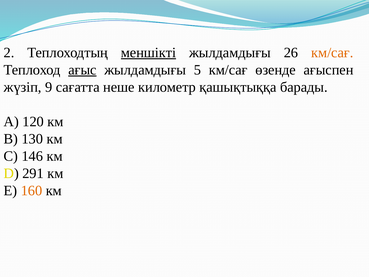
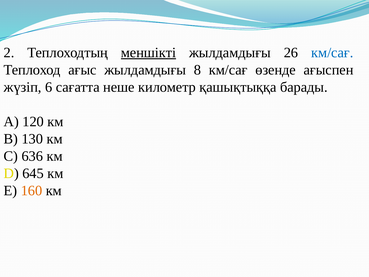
км/сағ colour: orange -> blue (332, 53)
ағыс underline: present -> none (82, 70)
5: 5 -> 8 (197, 70)
9: 9 -> 6 (49, 87)
146: 146 -> 636 (32, 156)
291: 291 -> 645 (33, 173)
